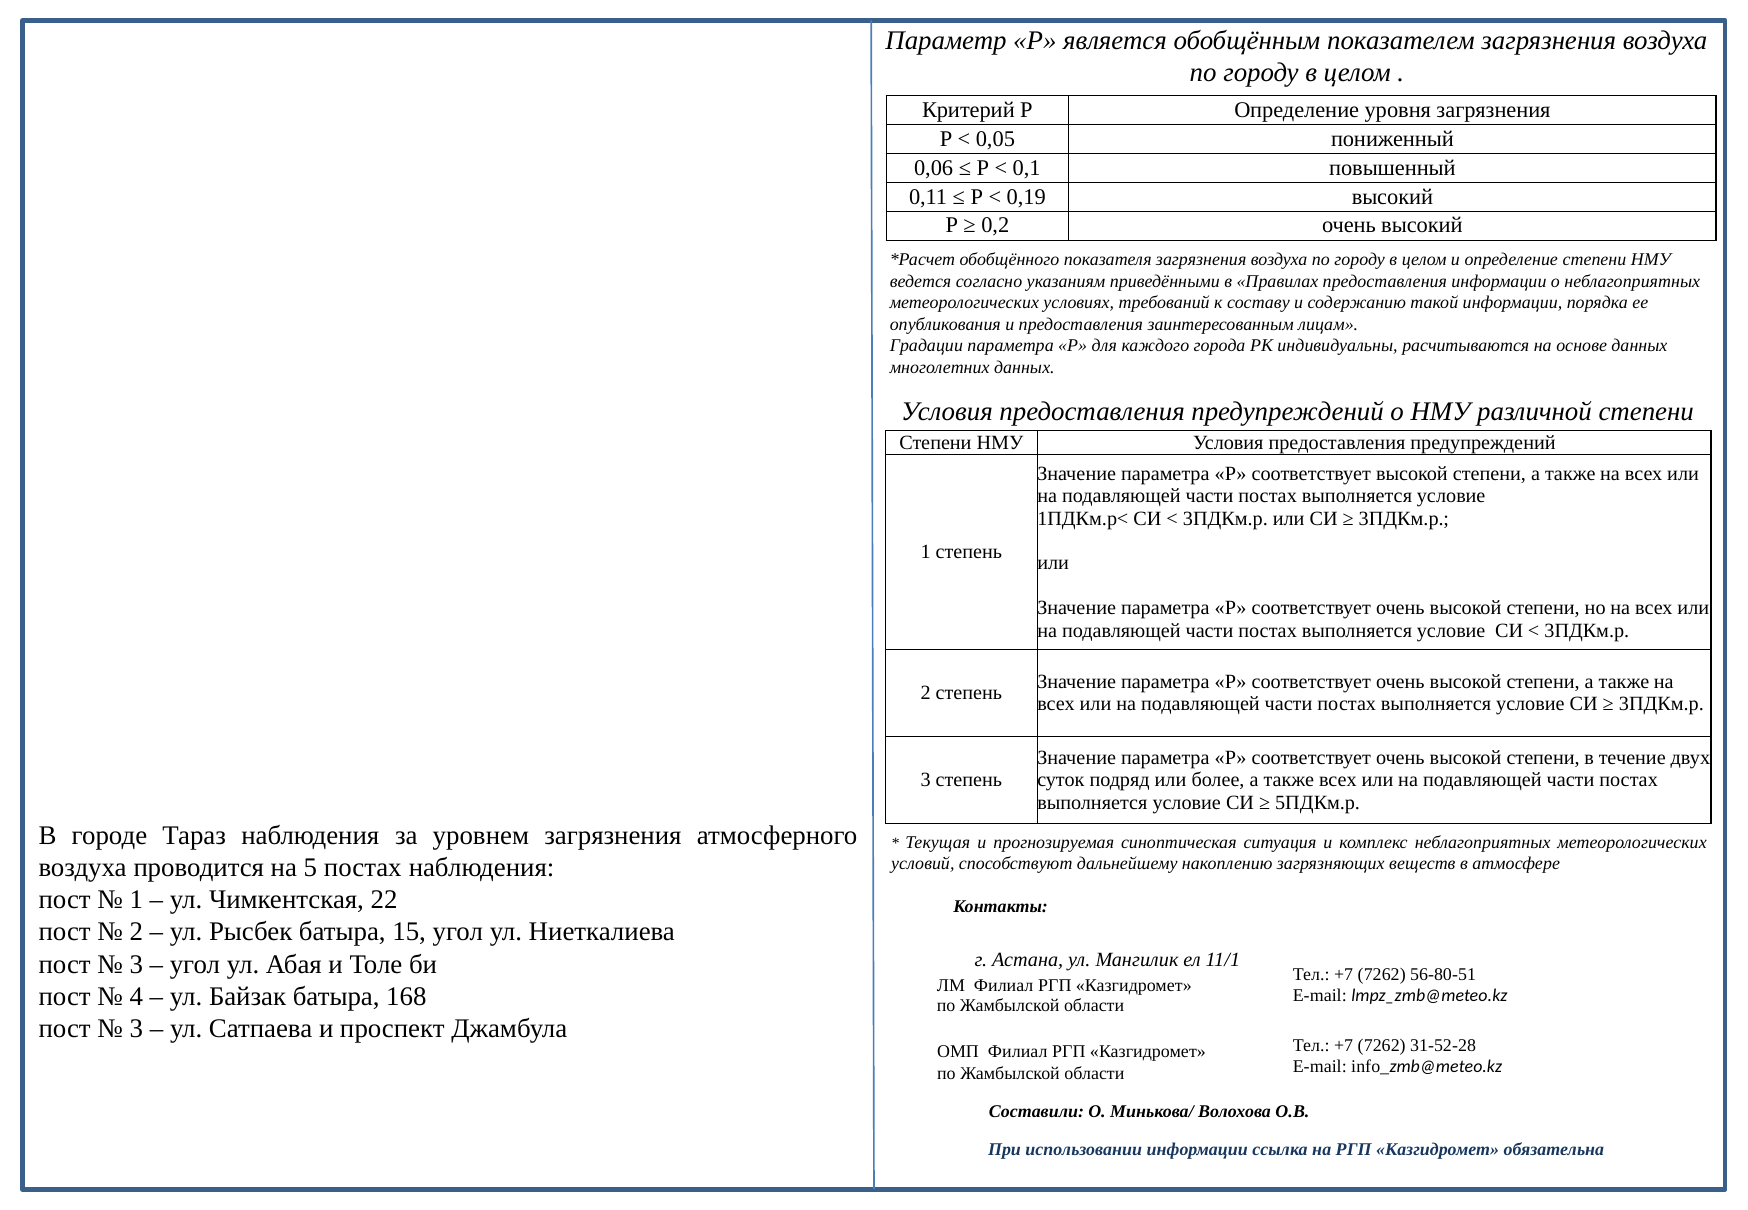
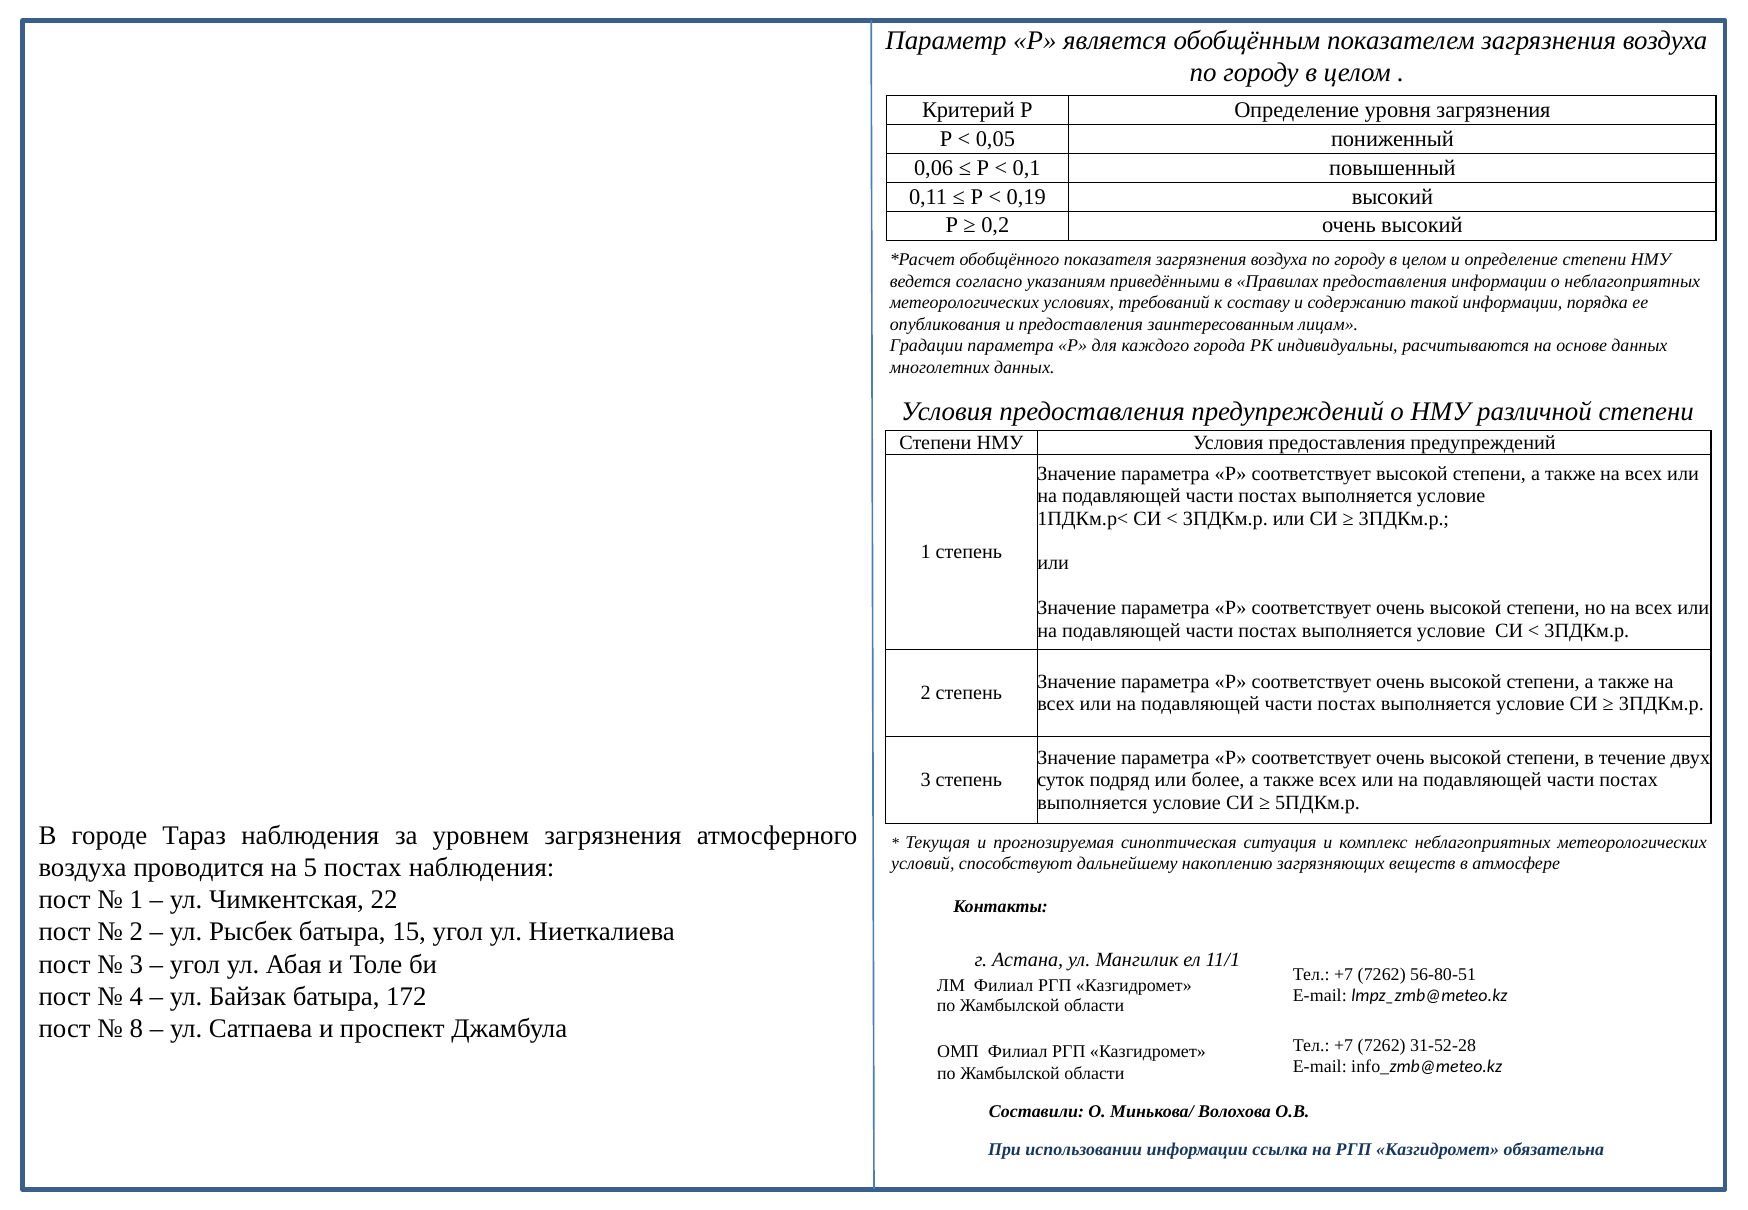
168: 168 -> 172 (406, 997)
3: 3 -> 8 (136, 1029)
